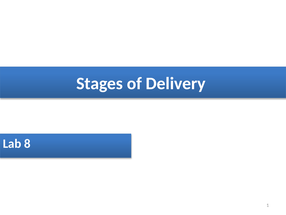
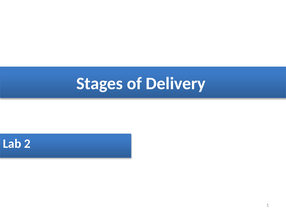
8: 8 -> 2 (27, 143)
